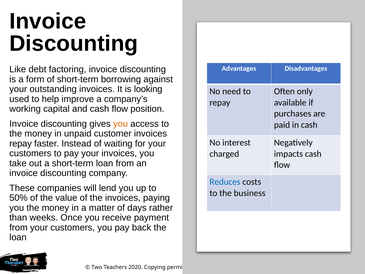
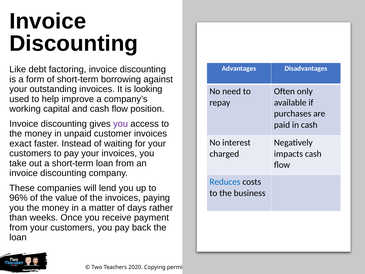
you colour: orange -> purple (121, 124)
repay: repay -> exact (20, 143)
50%: 50% -> 96% (18, 198)
